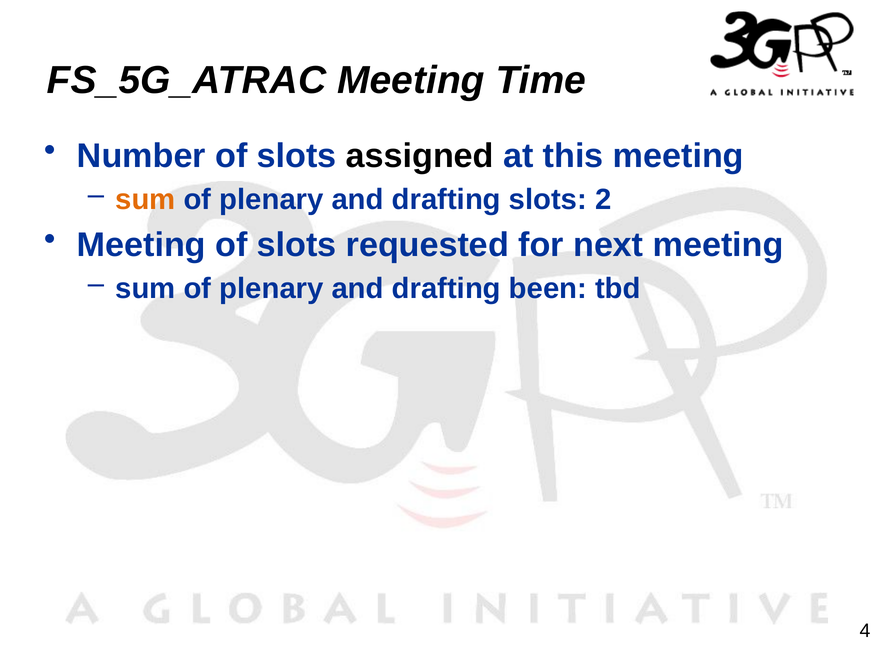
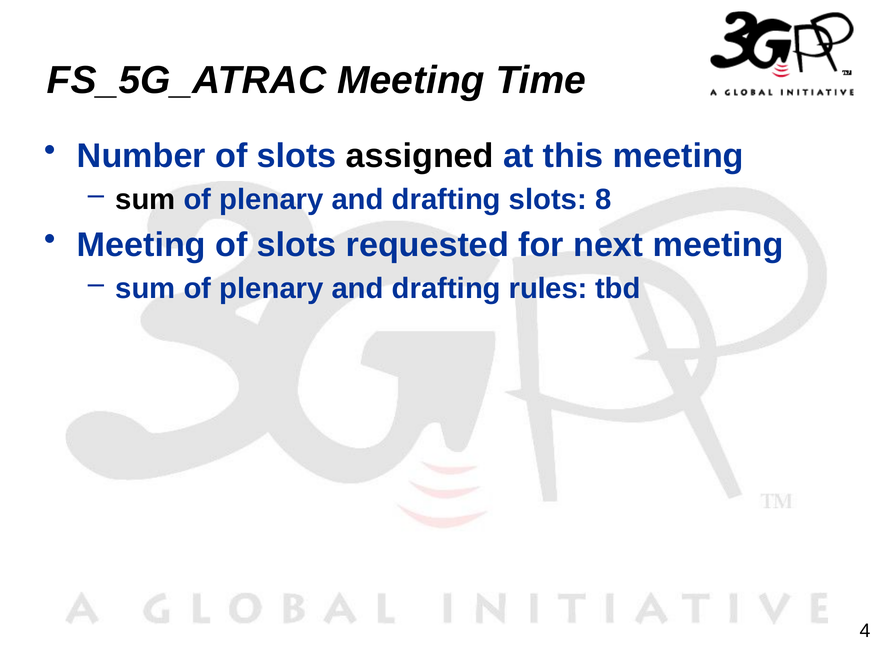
sum colour: orange -> black (145, 200)
2: 2 -> 8 (603, 200)
been: been -> rules (548, 289)
